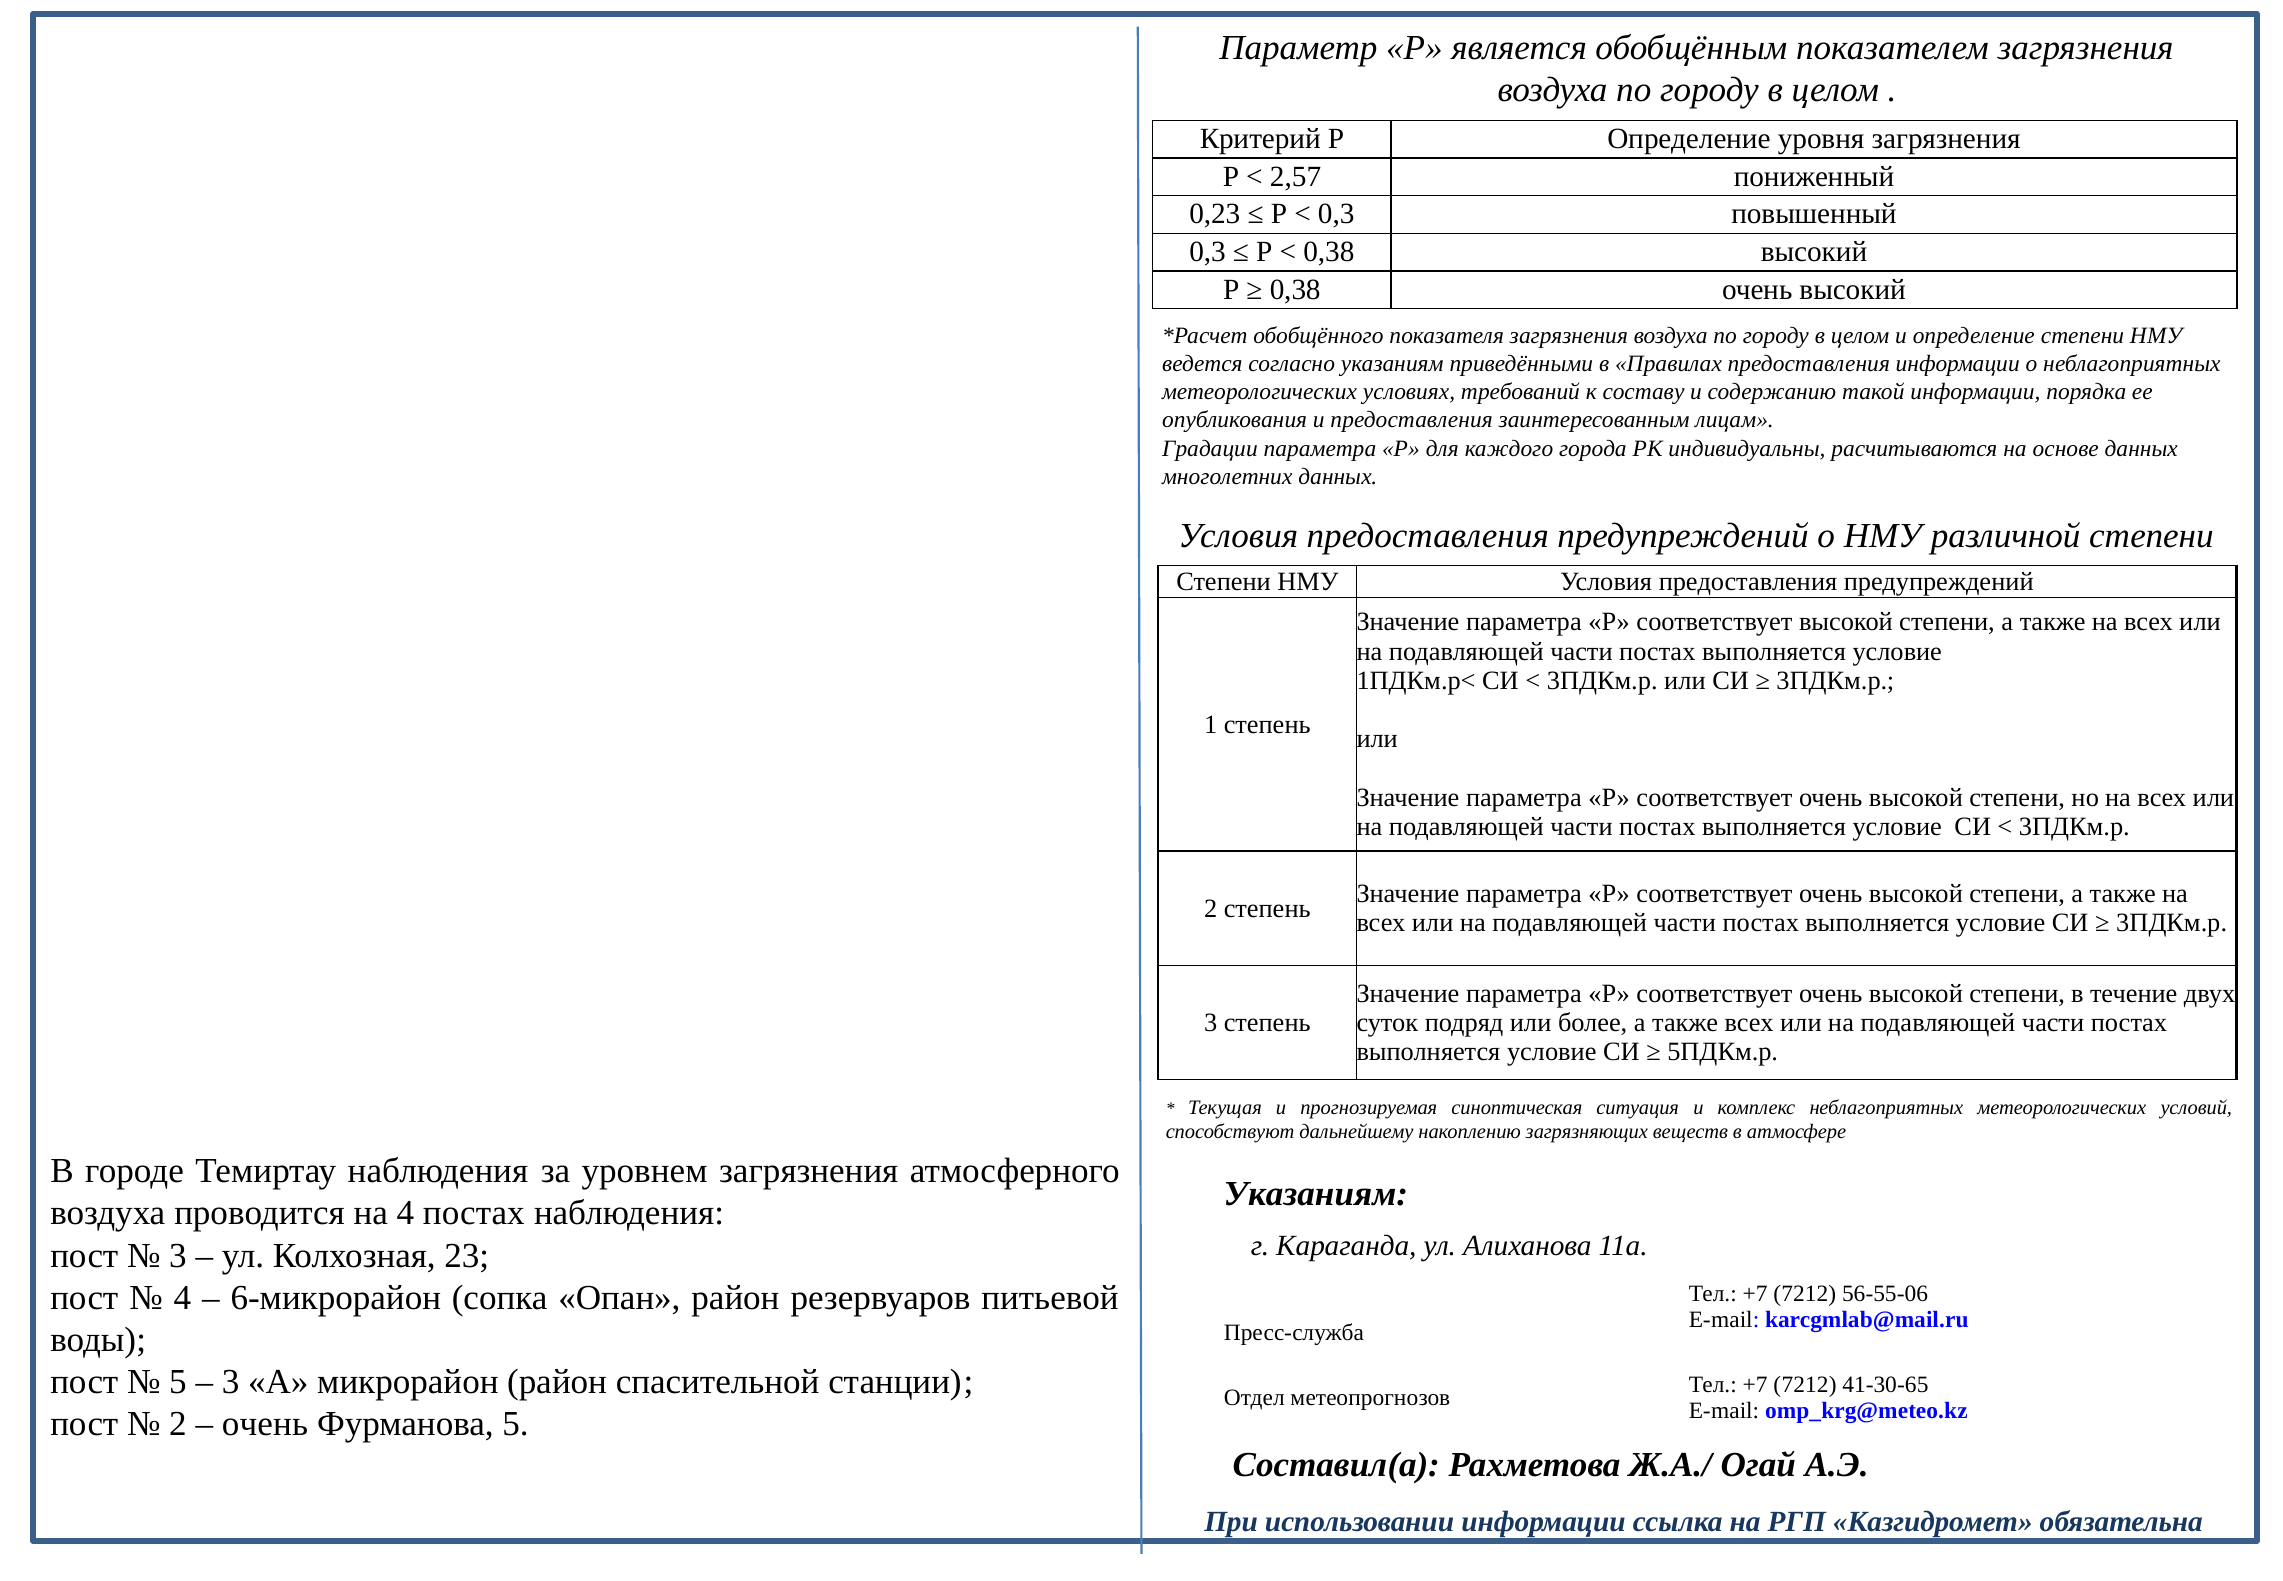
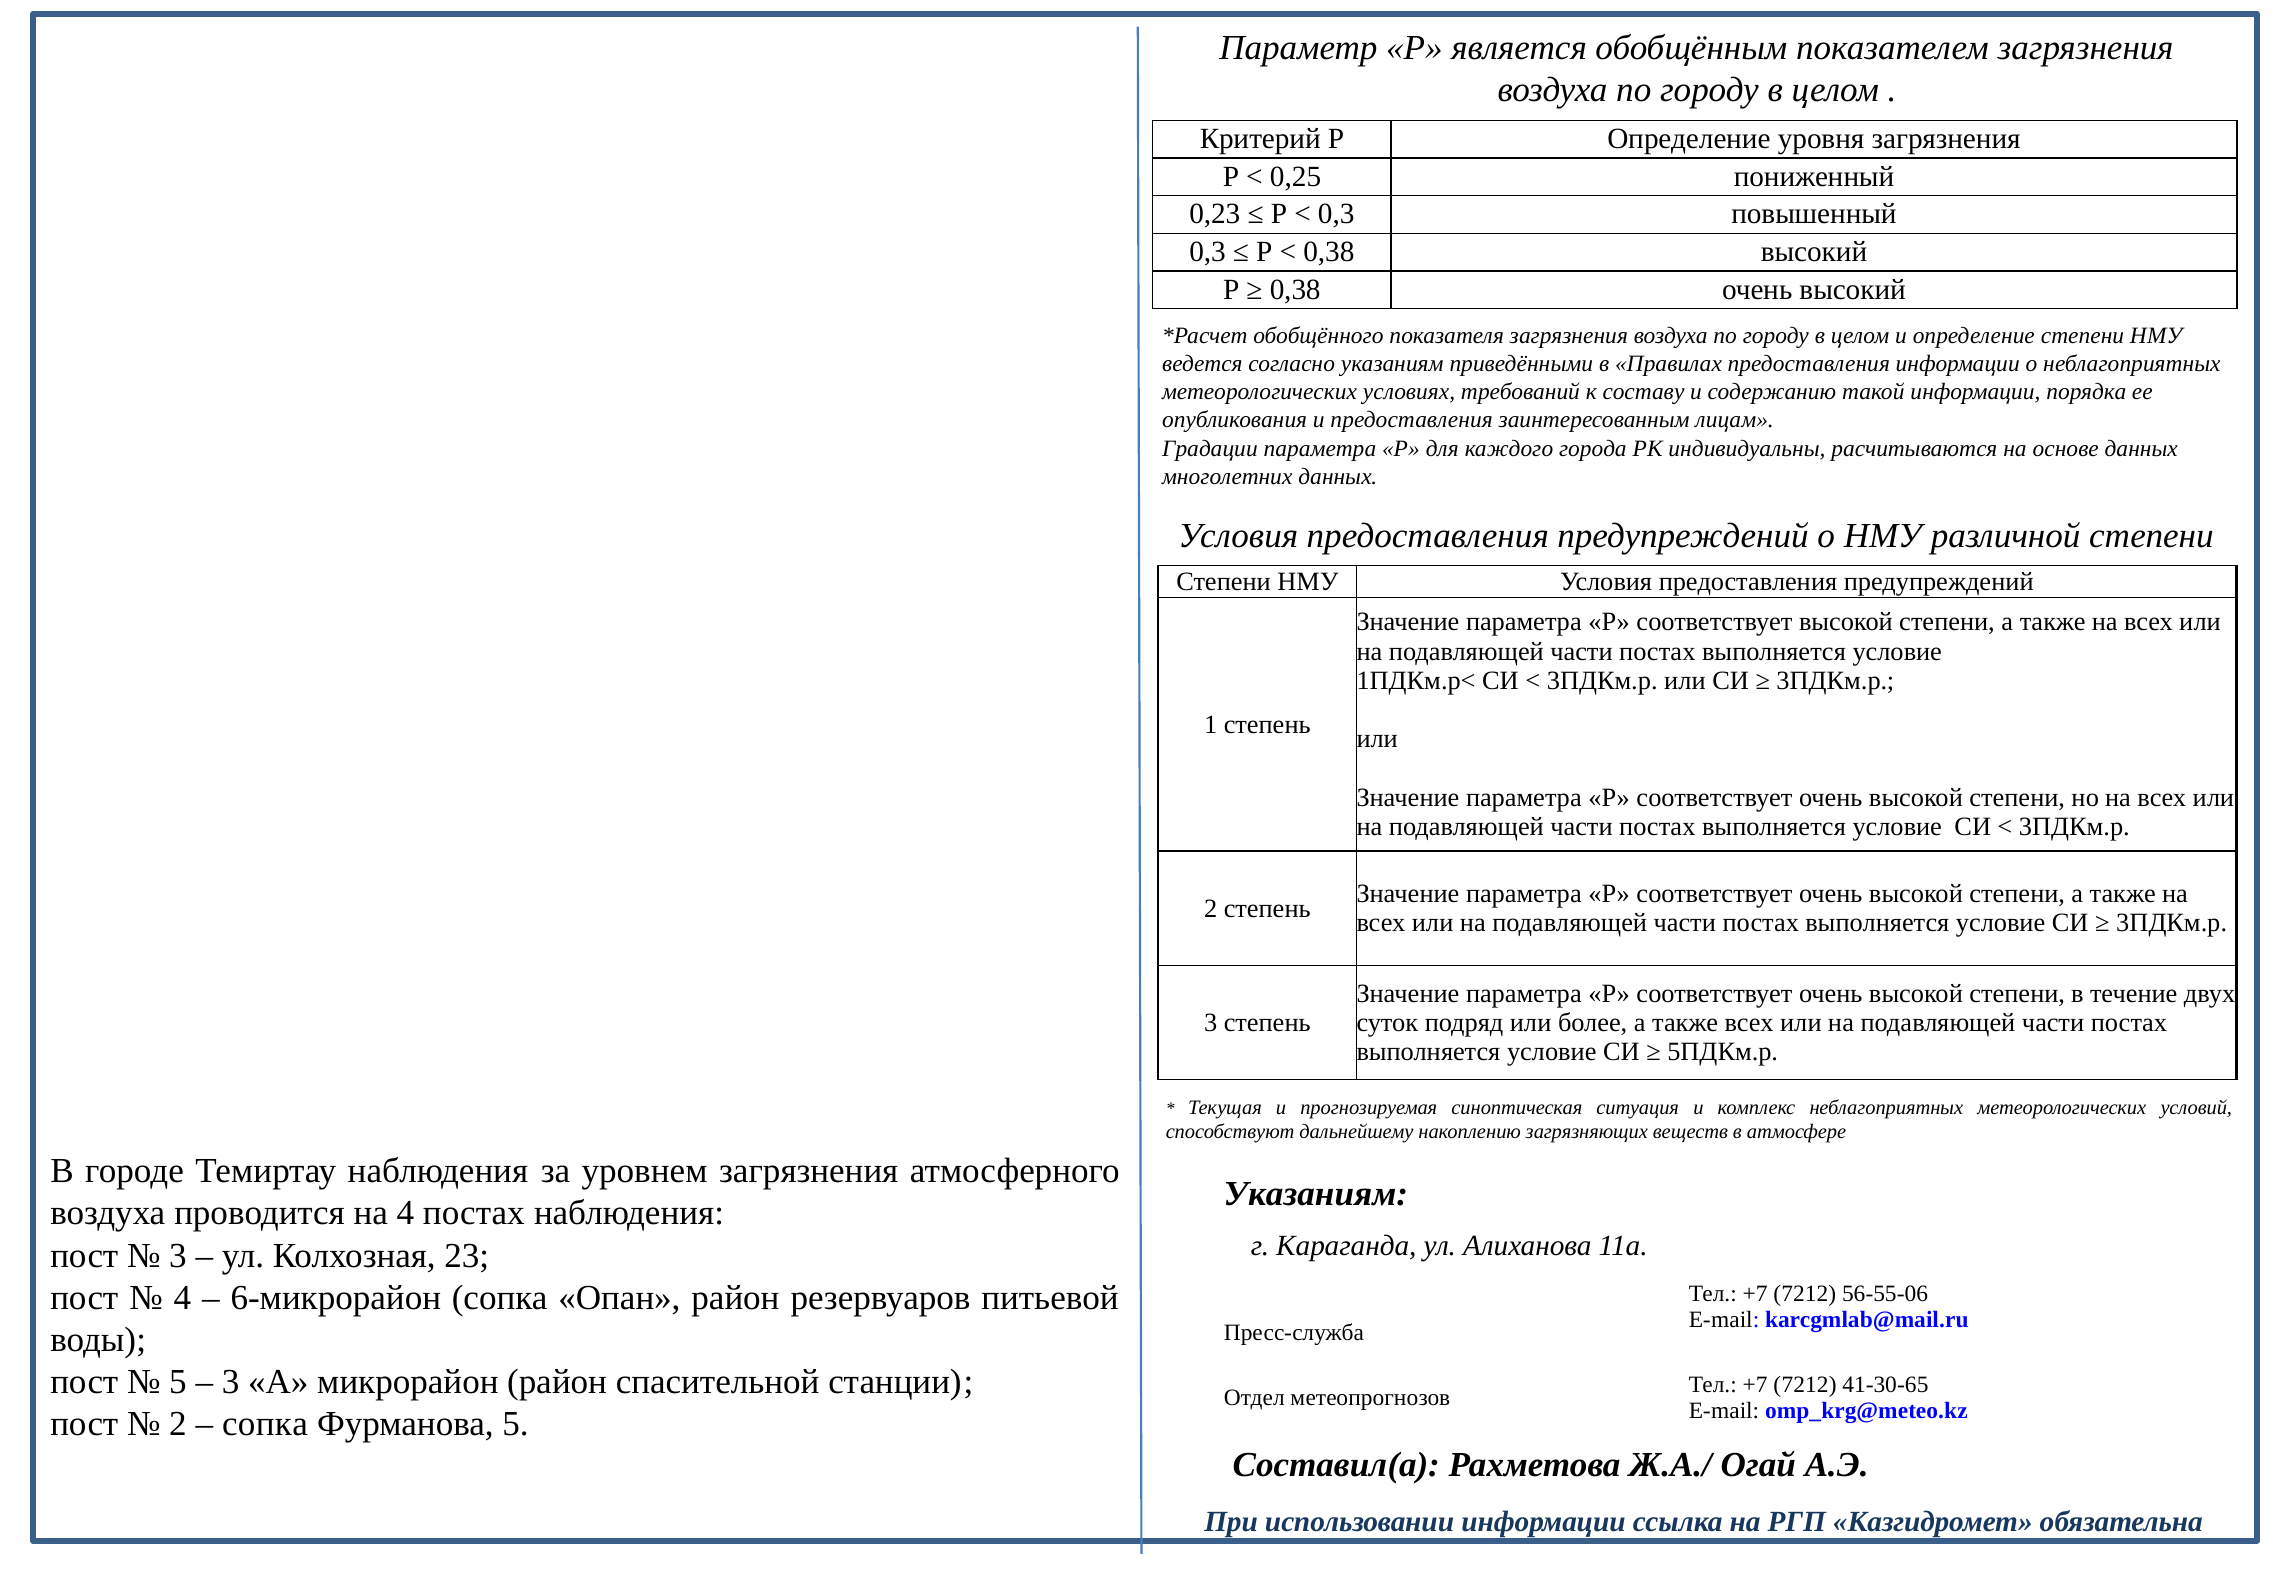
2,57: 2,57 -> 0,25 (1296, 177)
очень: очень -> сопка (265, 1424)
